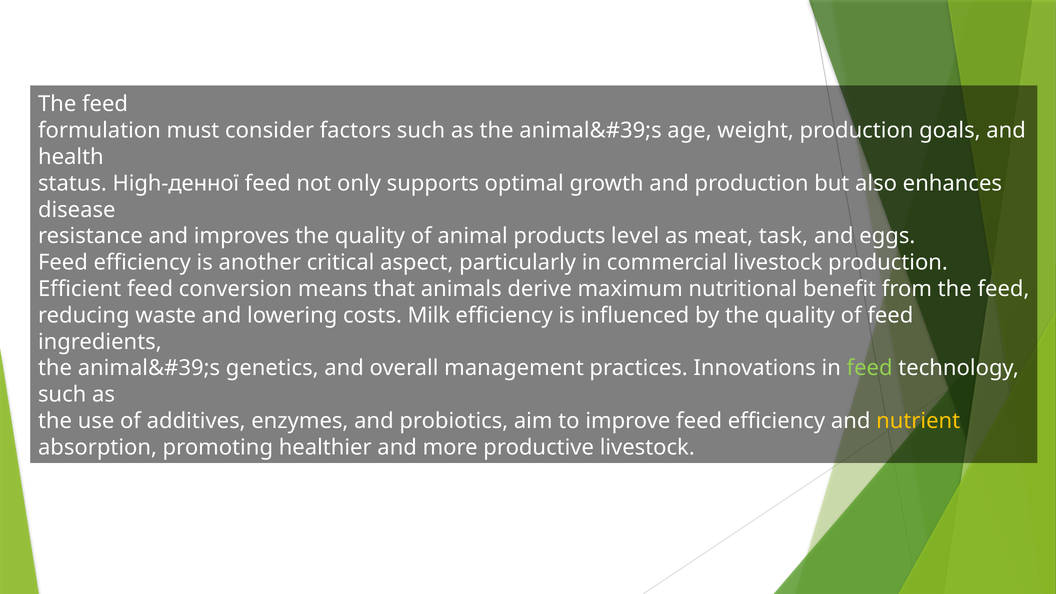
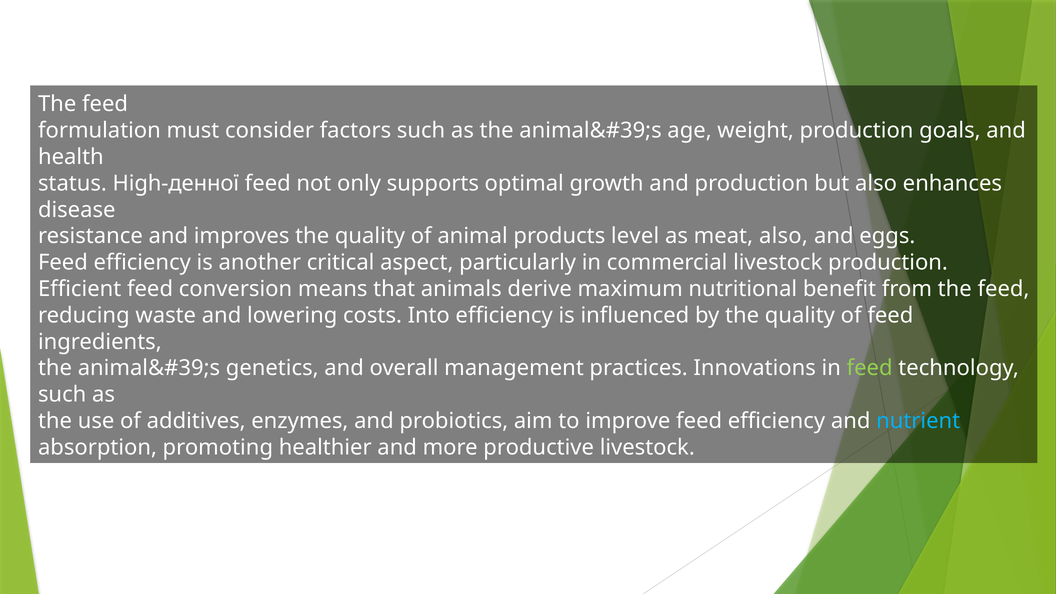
meat task: task -> also (783, 236)
Milk: Milk -> Into (429, 315)
nutrient colour: yellow -> light blue (918, 421)
